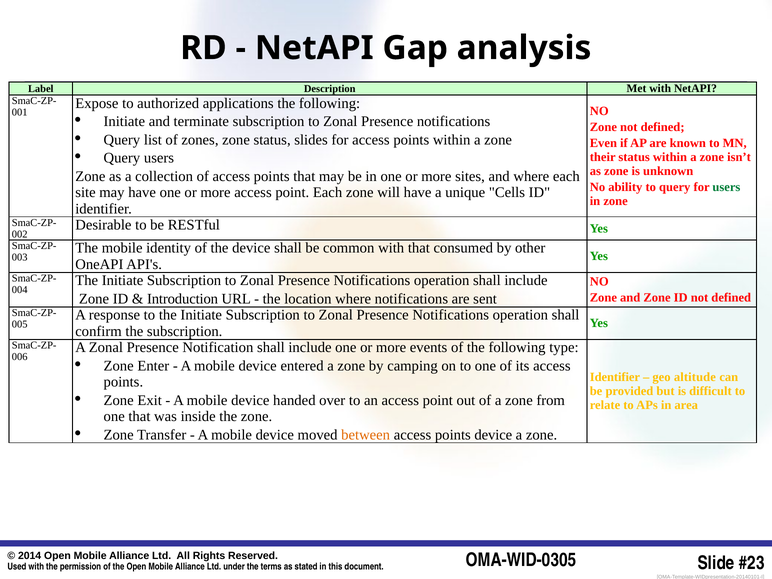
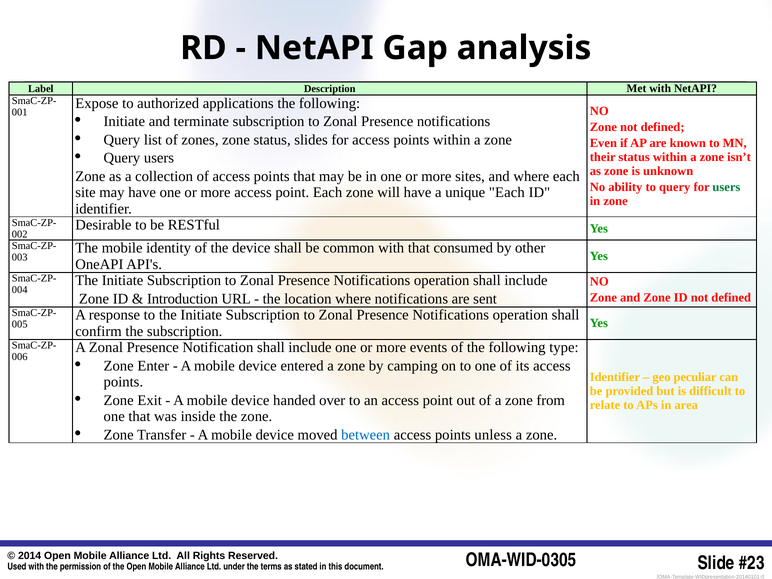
unique Cells: Cells -> Each (507, 193)
altitude: altitude -> peculiar (695, 377)
between colour: orange -> blue (366, 435)
points device: device -> unless (493, 435)
